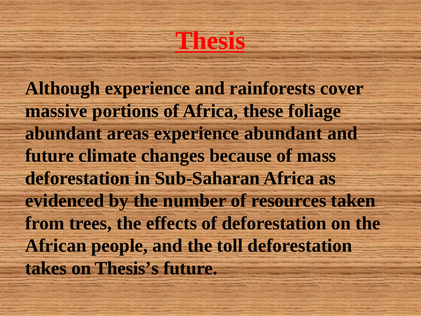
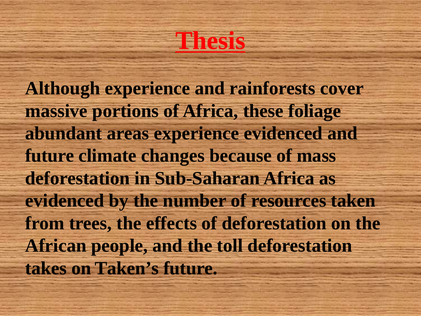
experience abundant: abundant -> evidenced (283, 133)
Thesis’s: Thesis’s -> Taken’s (127, 268)
